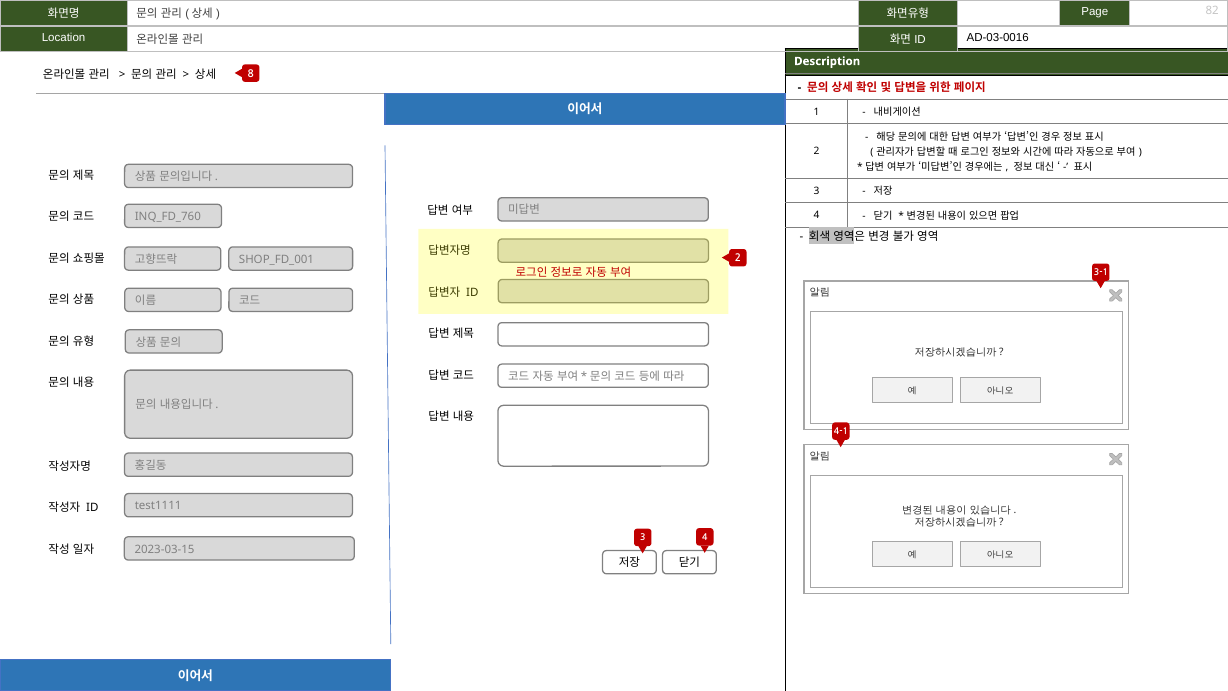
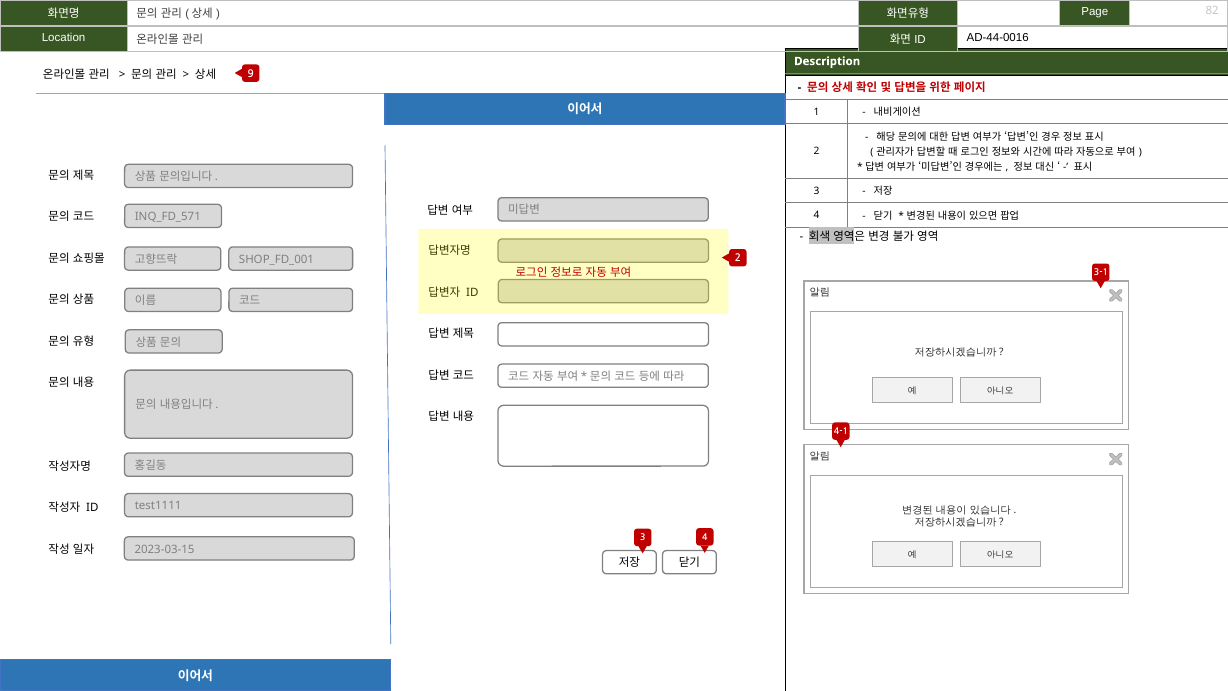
AD-03-0016: AD-03-0016 -> AD-44-0016 (998, 37)
8: 8 -> 9 (251, 74)
INQ_FD_760: INQ_FD_760 -> INQ_FD_571 (168, 217)
